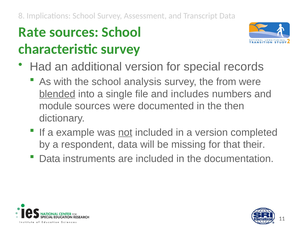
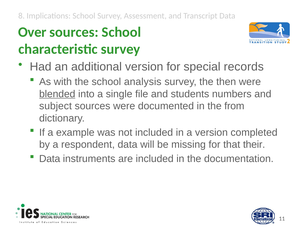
Rate: Rate -> Over (32, 32)
from: from -> then (226, 82)
includes: includes -> students (190, 94)
module: module -> subject (55, 106)
then: then -> from (234, 106)
not underline: present -> none (125, 133)
